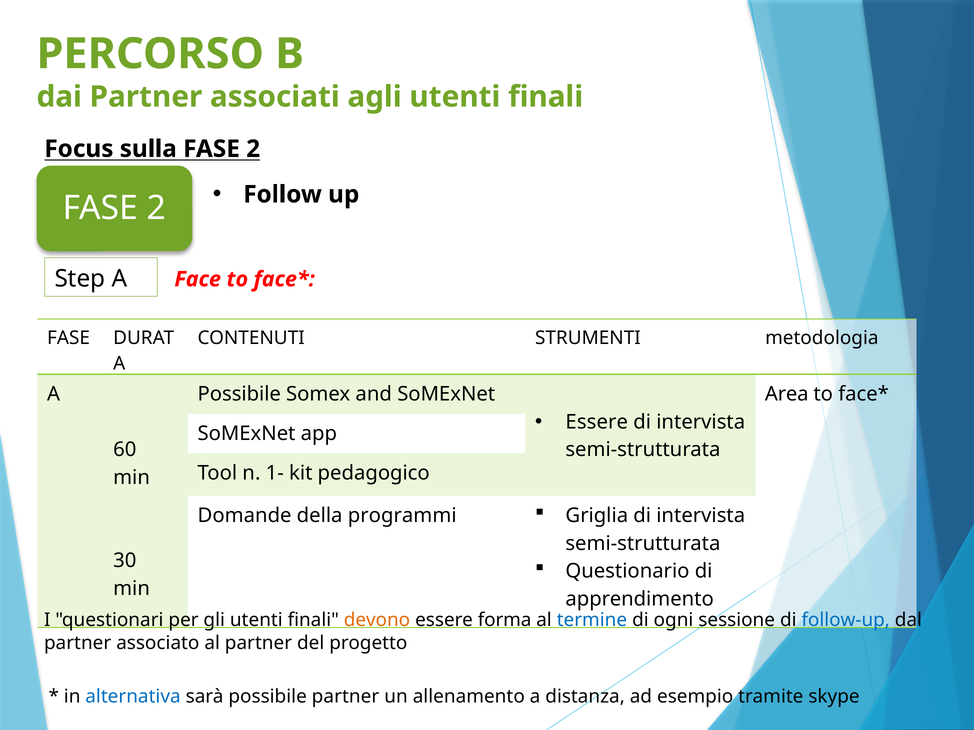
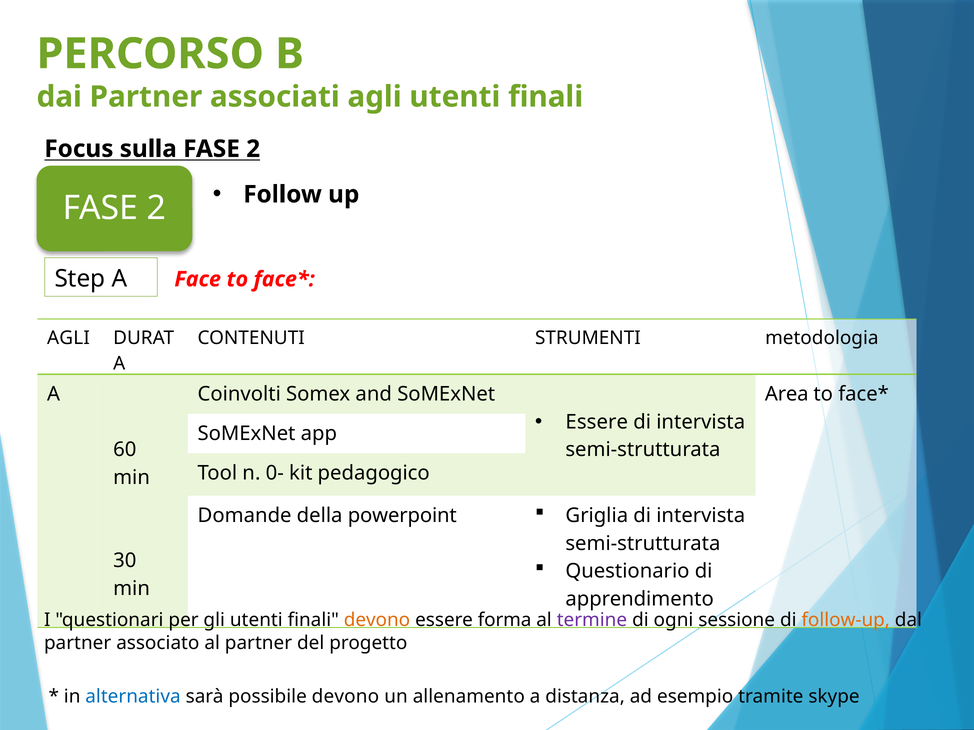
FASE: FASE -> AGLI (68, 338)
Possibile: Possibile -> Coinvolti (239, 394)
1-: 1- -> 0- (275, 473)
programmi: programmi -> powerpoint (402, 516)
termine colour: blue -> purple (592, 620)
follow-up colour: blue -> orange (846, 620)
possibile partner: partner -> devono (345, 697)
